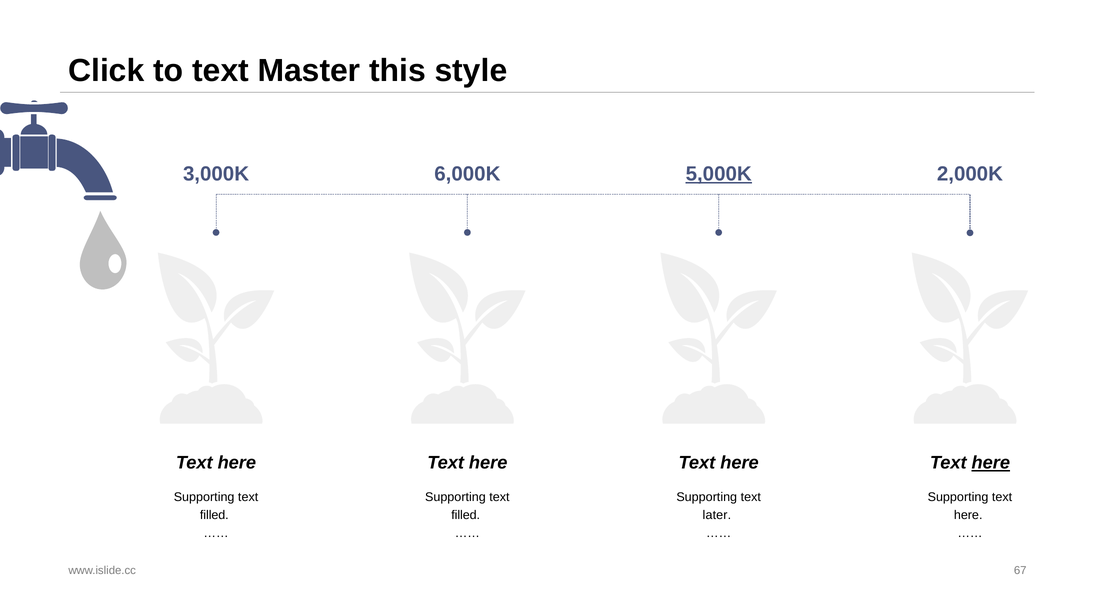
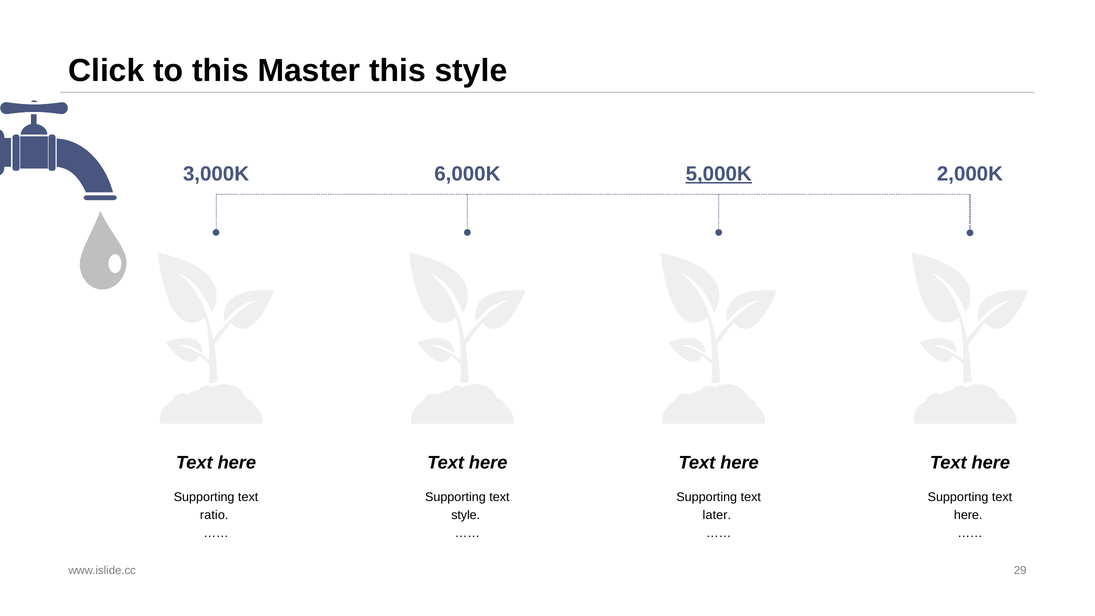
to text: text -> this (221, 71)
here underline: present -> none (991, 463)
filled: filled -> ratio (214, 515)
filled: filled -> style (466, 515)
67: 67 -> 29 (1020, 571)
